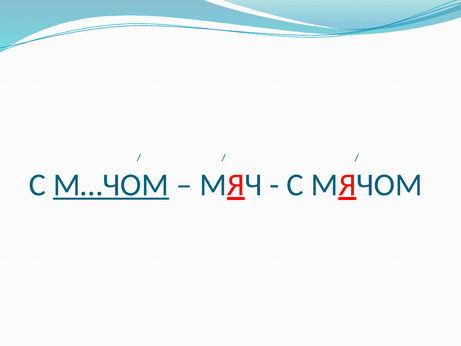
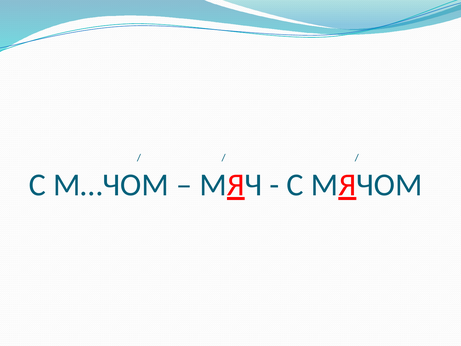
М…ЧОМ underline: present -> none (111, 185)
